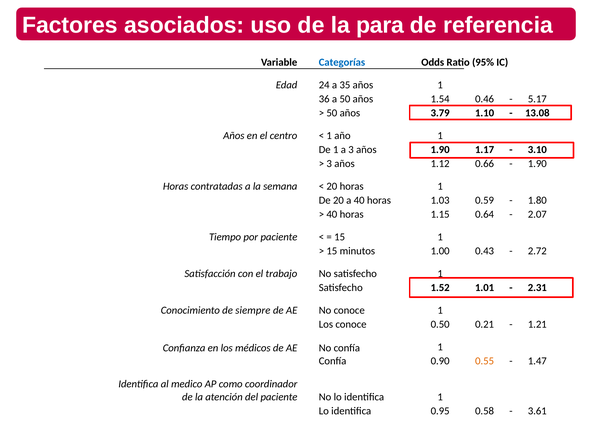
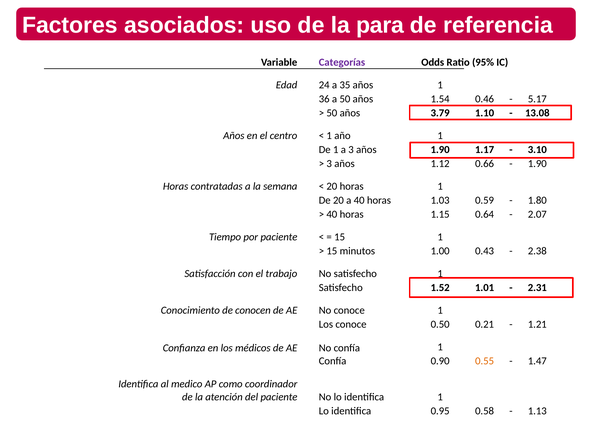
Categorías colour: blue -> purple (342, 62)
2.72: 2.72 -> 2.38 (537, 251)
siempre: siempre -> conocen (253, 310)
3.61: 3.61 -> 1.13 (537, 411)
